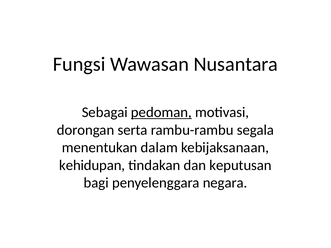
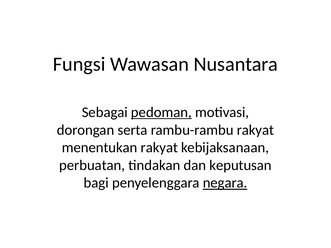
rambu-rambu segala: segala -> rakyat (255, 130)
menentukan dalam: dalam -> rakyat (159, 148)
kehidupan: kehidupan -> perbuatan (92, 165)
negara underline: none -> present (225, 183)
